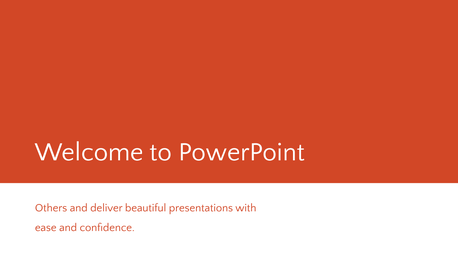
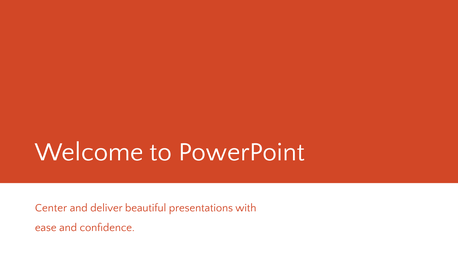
Others: Others -> Center (51, 208)
